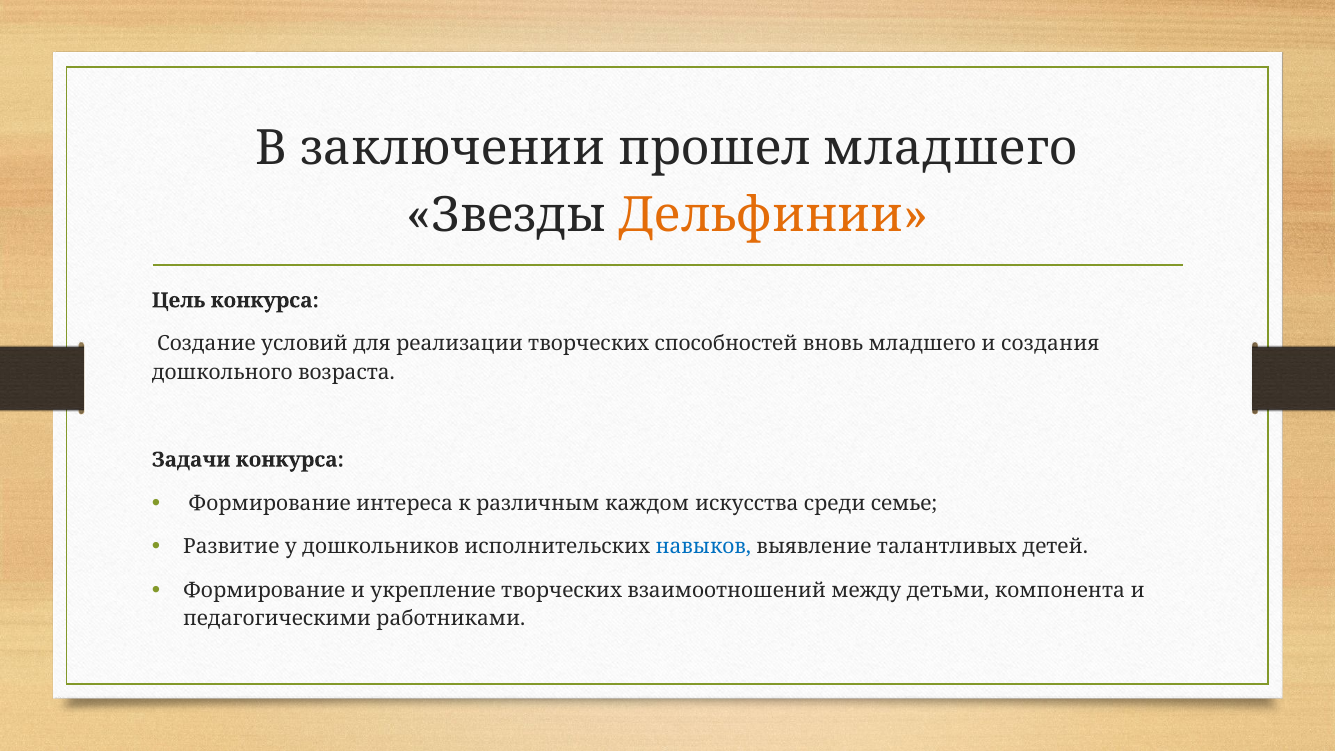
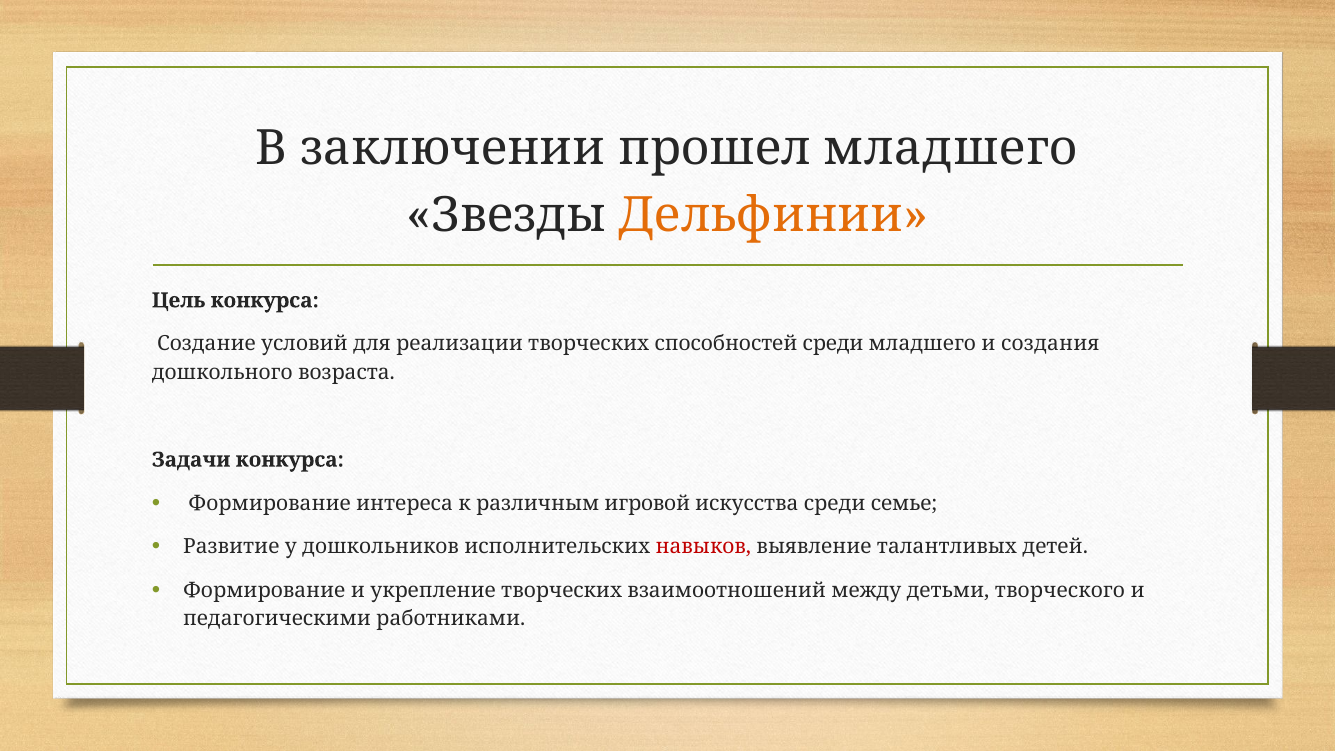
способностей вновь: вновь -> среди (833, 344)
каждом: каждом -> игровой (647, 503)
навыков colour: blue -> red (703, 547)
компонента: компонента -> творческого (1060, 590)
